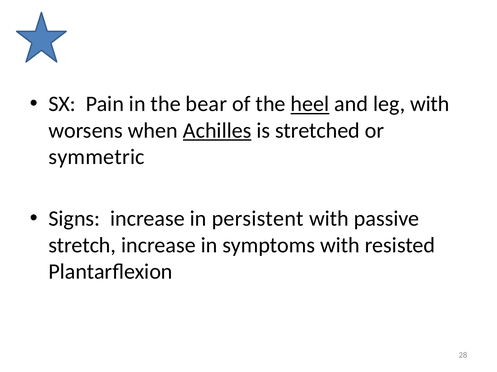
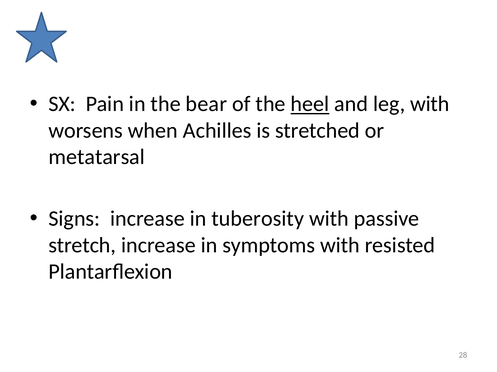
Achilles underline: present -> none (217, 131)
symmetric: symmetric -> metatarsal (97, 157)
persistent: persistent -> tuberosity (258, 219)
